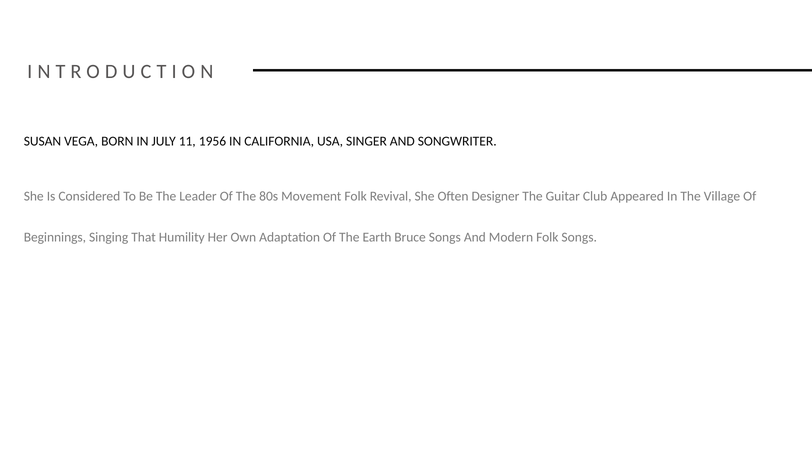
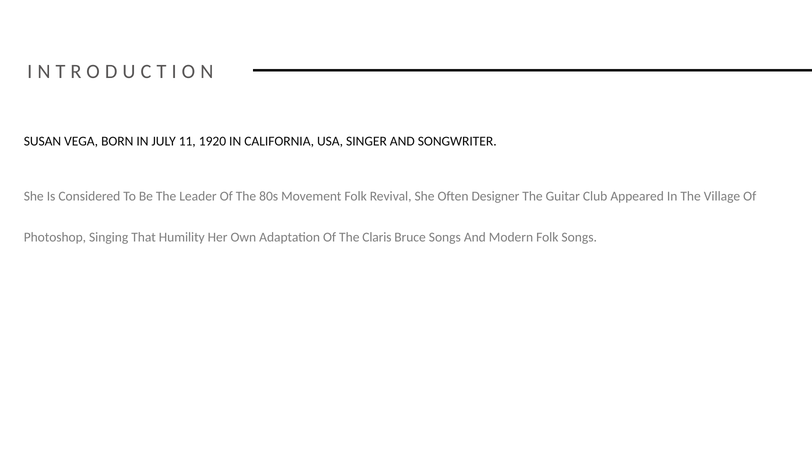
1956: 1956 -> 1920 (212, 141)
Beginnings: Beginnings -> Photoshop (55, 237)
Earth: Earth -> Claris (377, 237)
